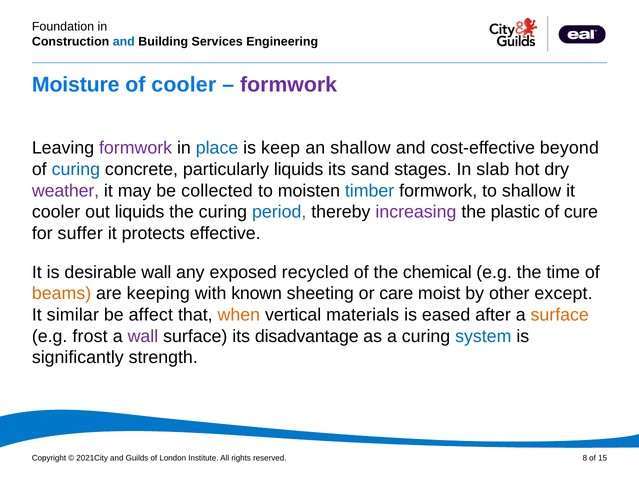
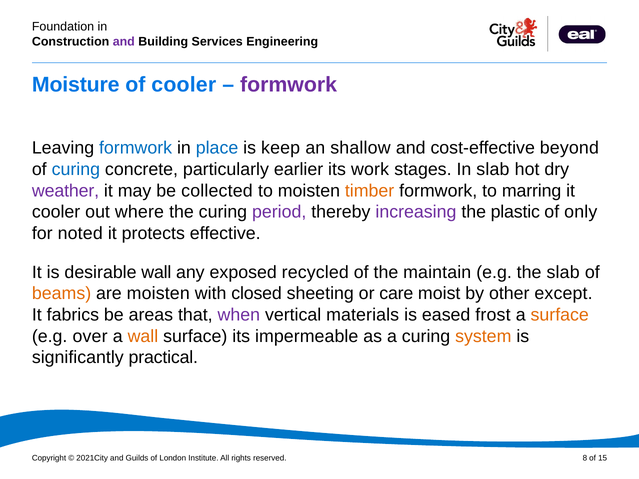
and colour: blue -> purple (124, 42)
formwork colour: purple -> blue (136, 148)
particularly liquids: liquids -> earlier (299, 169)
sand: sand -> work (370, 169)
timber colour: blue -> orange (370, 191)
to shallow: shallow -> marring (532, 191)
out liquids: liquids -> where (139, 212)
period colour: blue -> purple (279, 212)
cure: cure -> only (581, 212)
suffer: suffer -> noted (80, 233)
chemical: chemical -> maintain (437, 272)
the time: time -> slab (563, 272)
are keeping: keeping -> moisten (158, 294)
known: known -> closed (257, 294)
similar: similar -> fabrics (73, 315)
affect: affect -> areas (151, 315)
when colour: orange -> purple (239, 315)
after: after -> frost (493, 315)
frost: frost -> over (90, 336)
wall colour: purple -> orange (143, 336)
disadvantage: disadvantage -> impermeable (307, 336)
system colour: blue -> orange (483, 336)
strength: strength -> practical (163, 358)
